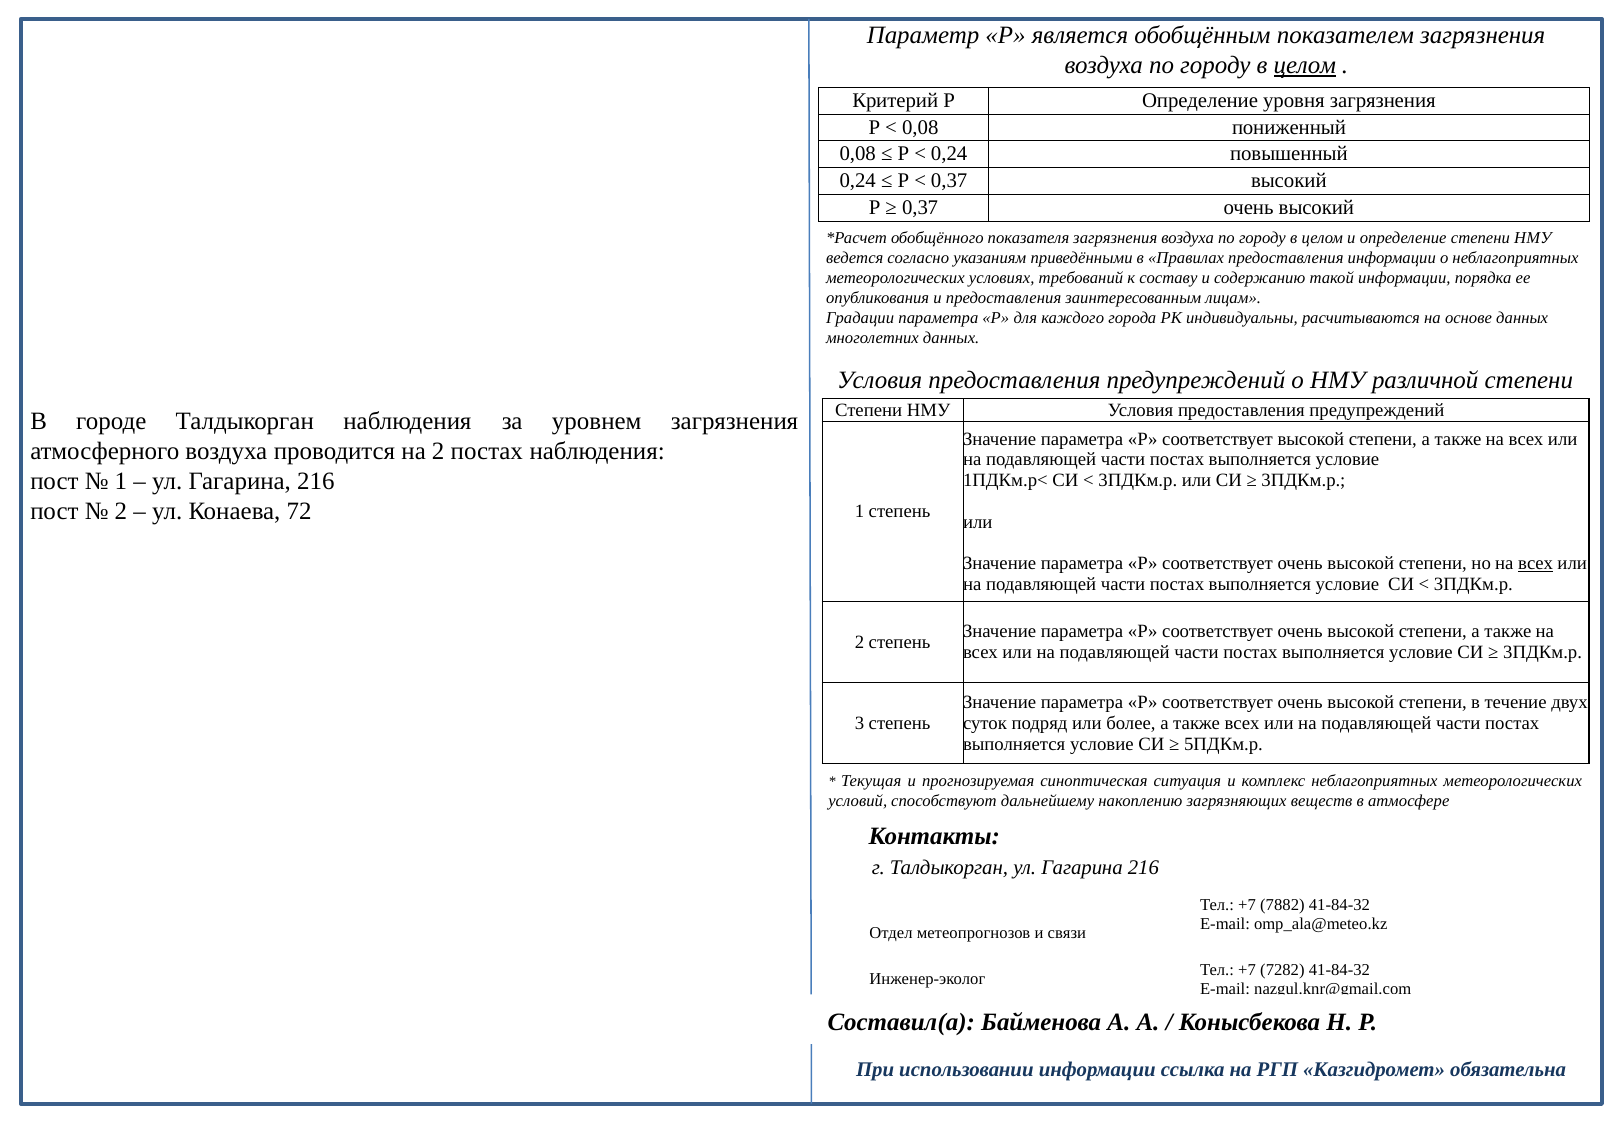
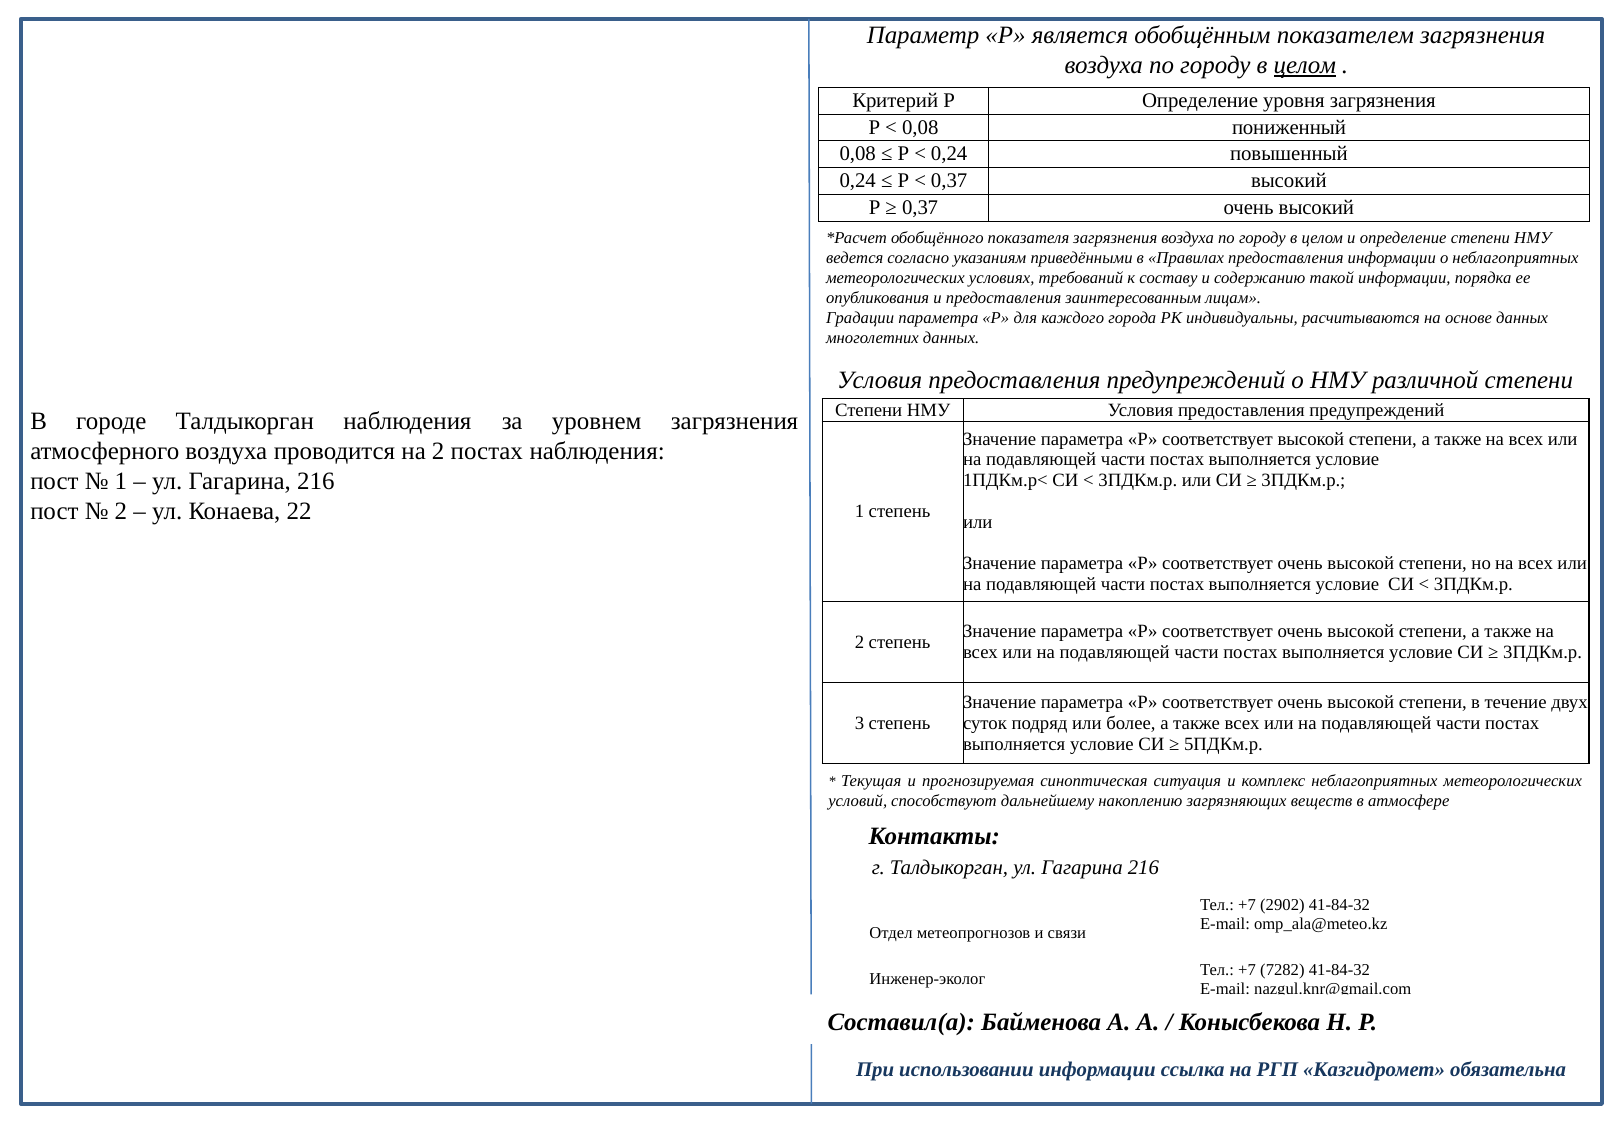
72: 72 -> 22 (299, 512)
всех underline: present -> none (1536, 564)
7882: 7882 -> 2902 (1282, 906)
